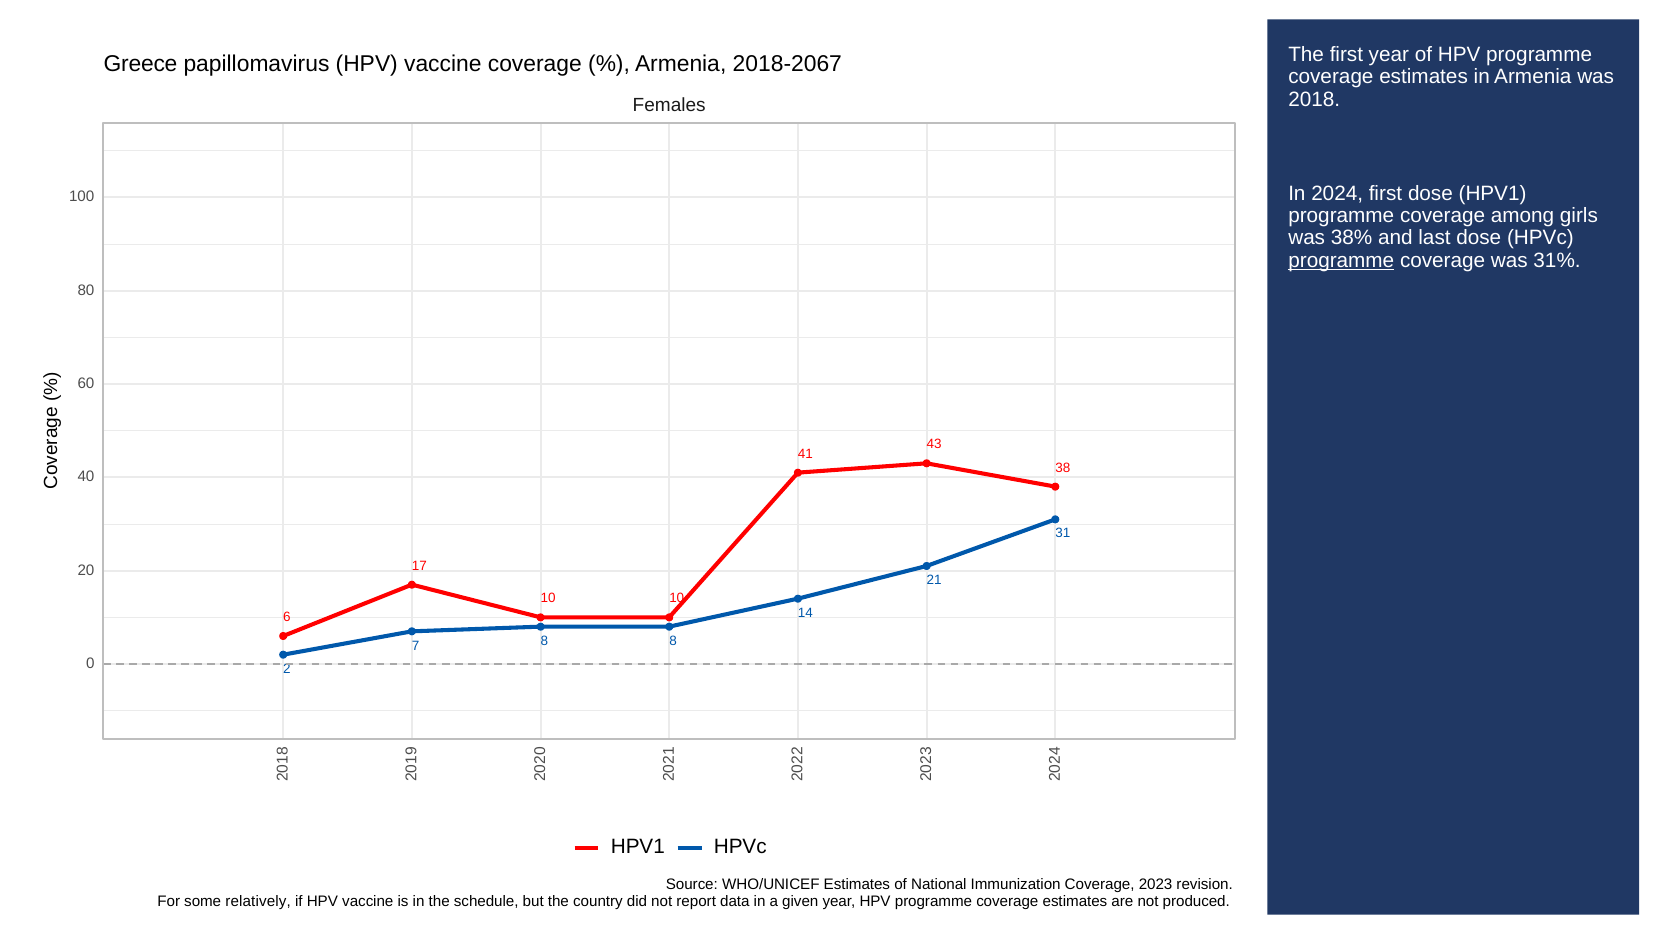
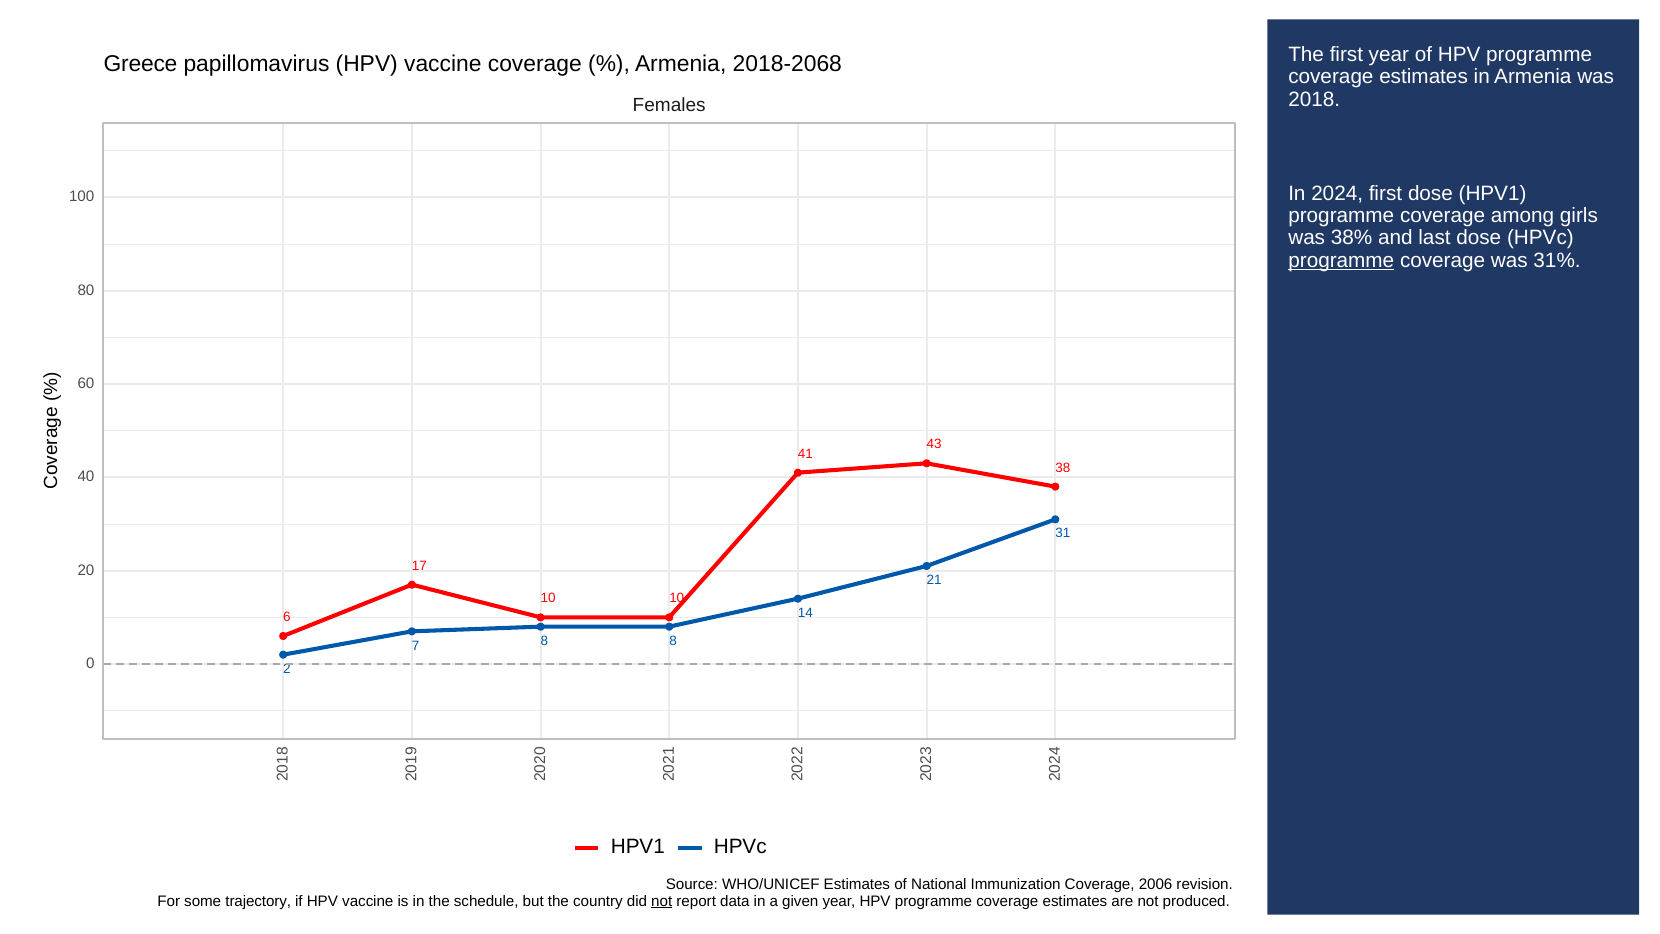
2018-2067: 2018-2067 -> 2018-2068 (787, 64)
2023: 2023 -> 2006 (1156, 885)
relatively: relatively -> trajectory (258, 901)
not underline: none -> present (662, 901)
